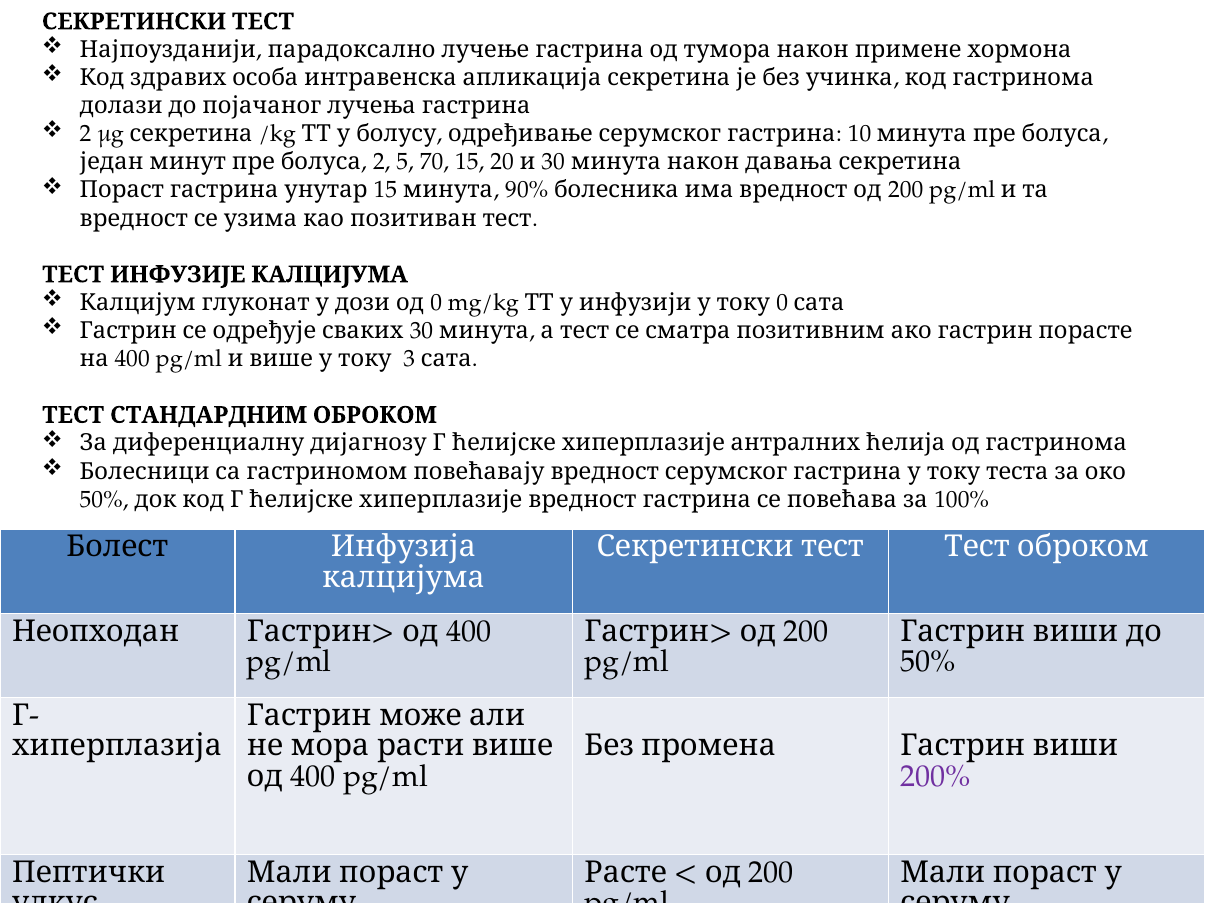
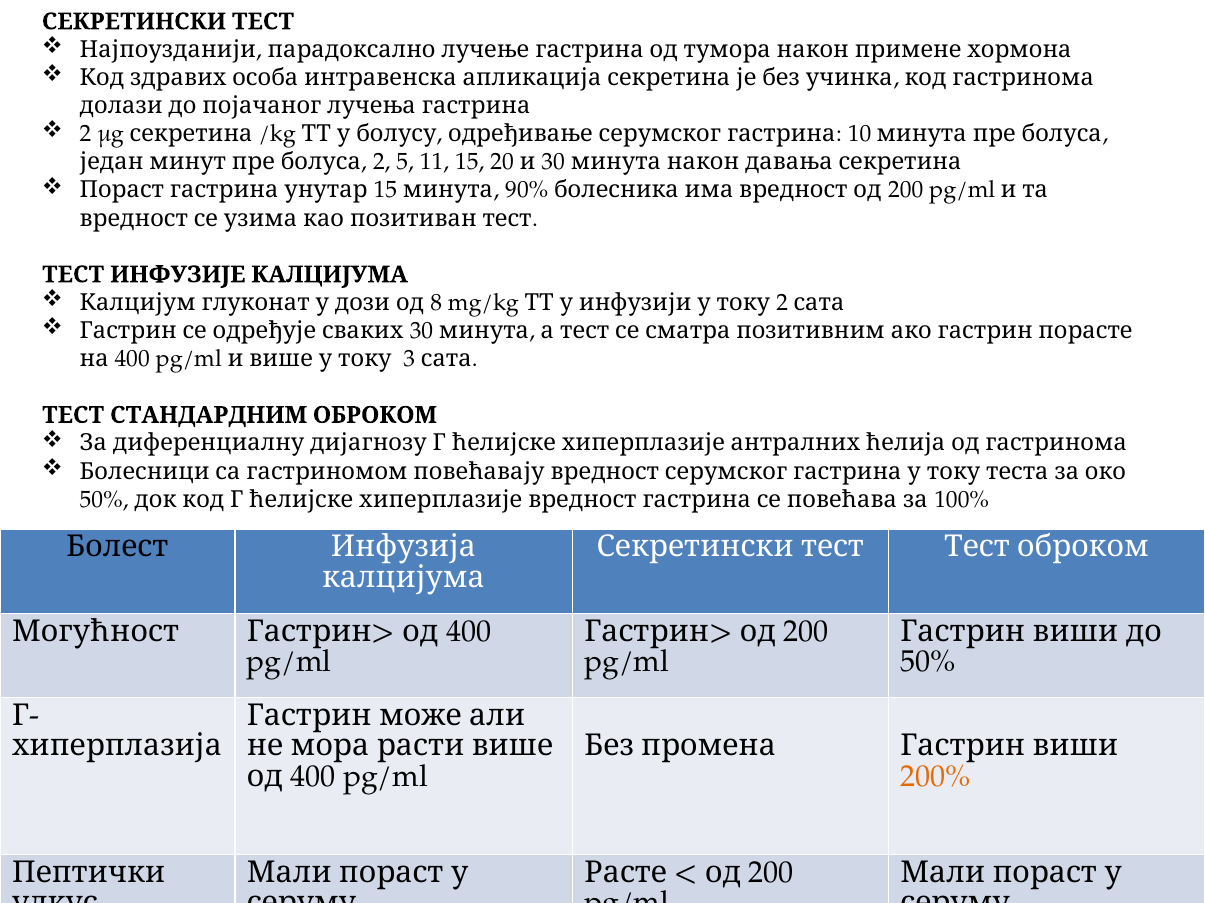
70: 70 -> 11 (435, 162)
0: 0 -> 8 (436, 303)
mg/kg 0: 0 -> 2 (782, 303)
Неопходан: Неопходан -> Могућност (96, 632)
200% colour: purple -> orange (936, 777)
